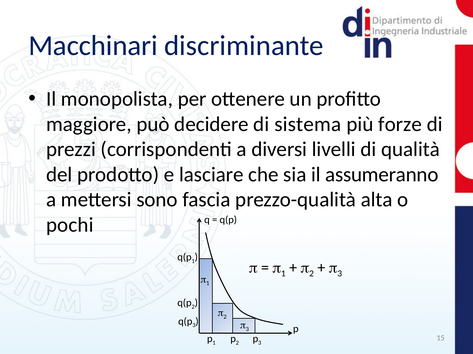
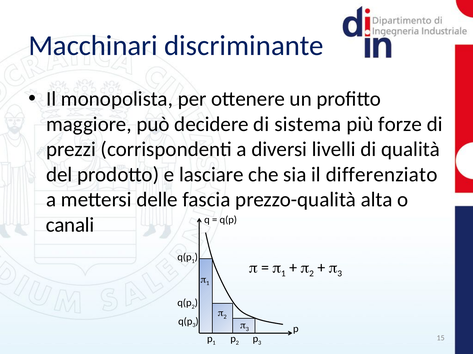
assumeranno: assumeranno -> differenziato (382, 175)
sono: sono -> delle (157, 200)
pochi: pochi -> canali (70, 225)
